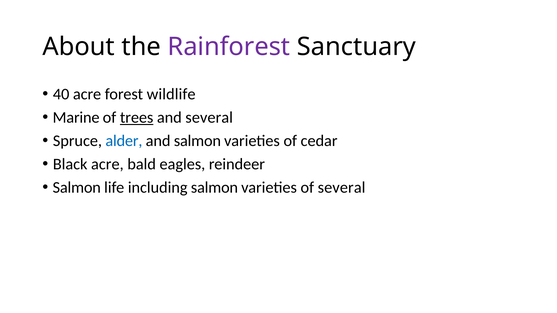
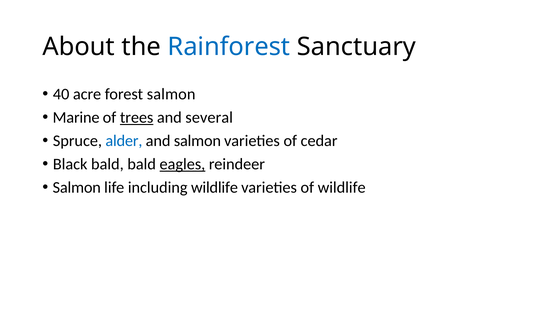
Rainforest colour: purple -> blue (229, 47)
forest wildlife: wildlife -> salmon (171, 94)
Black acre: acre -> bald (107, 164)
eagles underline: none -> present (182, 164)
including salmon: salmon -> wildlife (214, 188)
of several: several -> wildlife (342, 188)
